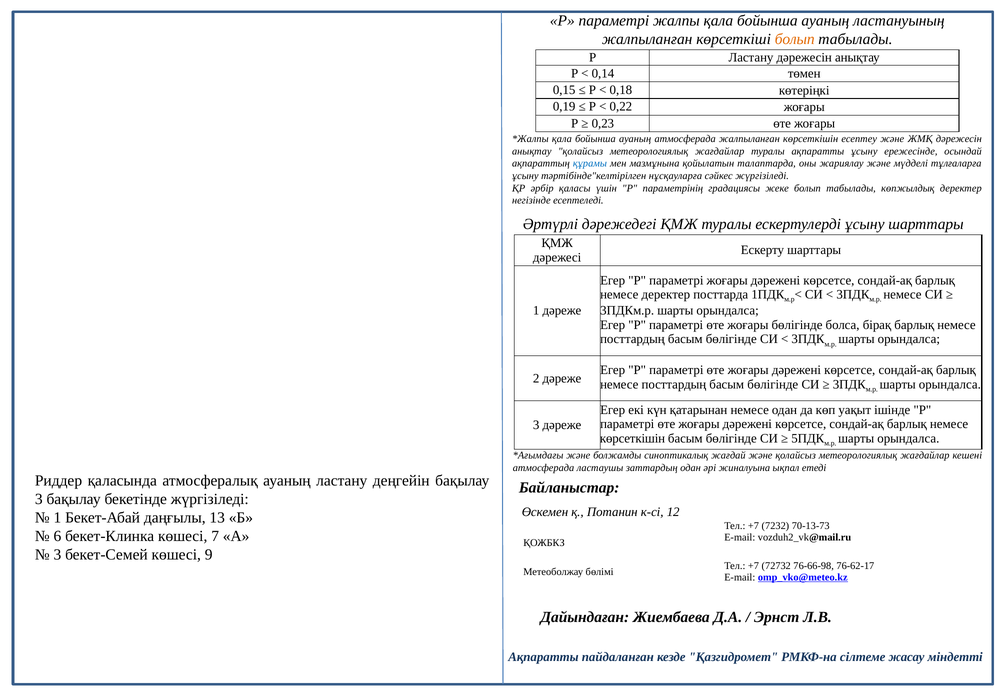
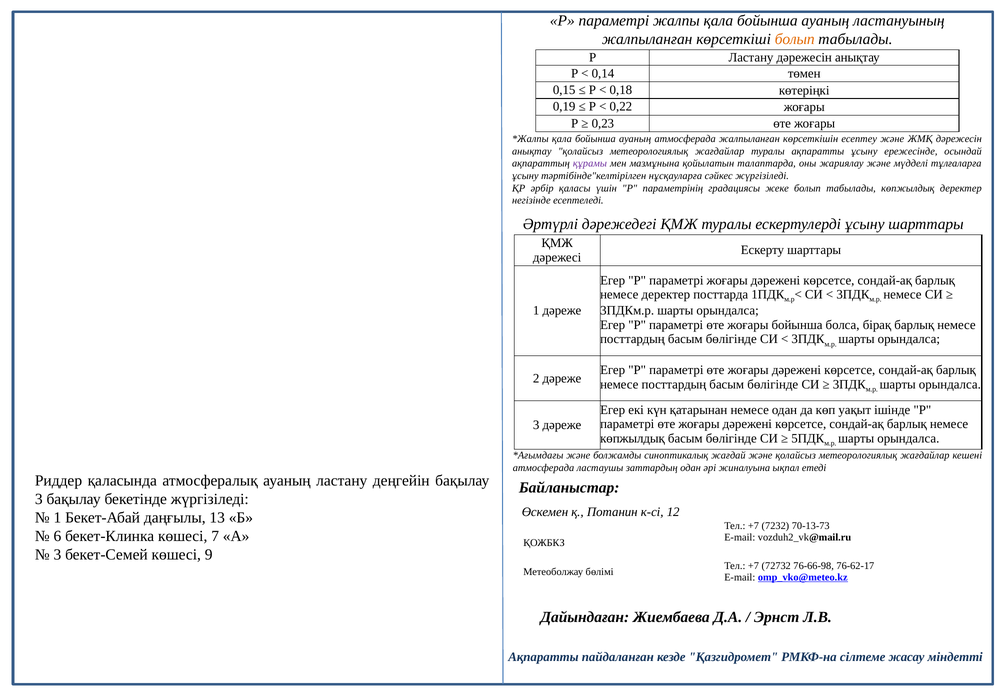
құрамы colour: blue -> purple (590, 164)
жоғары бөлігінде: бөлігінде -> бойынша (797, 325)
көрсеткішін: көрсеткішін -> көпжылдық (632, 439)
